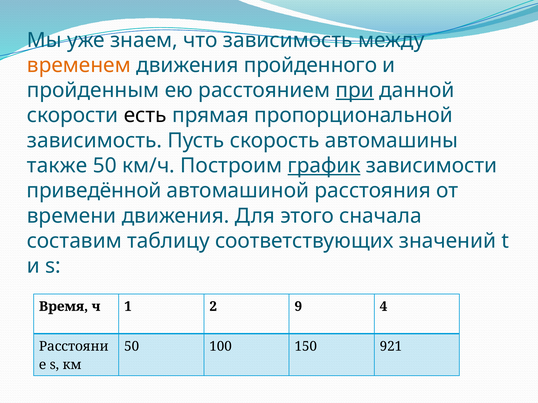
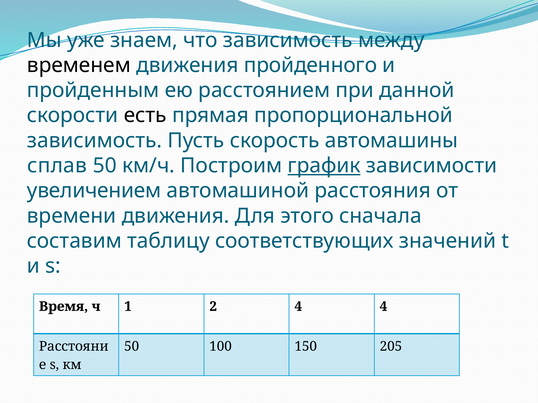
временем colour: orange -> black (79, 65)
при underline: present -> none (355, 90)
также: также -> сплав (57, 166)
приведённой: приведённой -> увеличением (94, 191)
2 9: 9 -> 4 (298, 307)
921: 921 -> 205 (391, 347)
